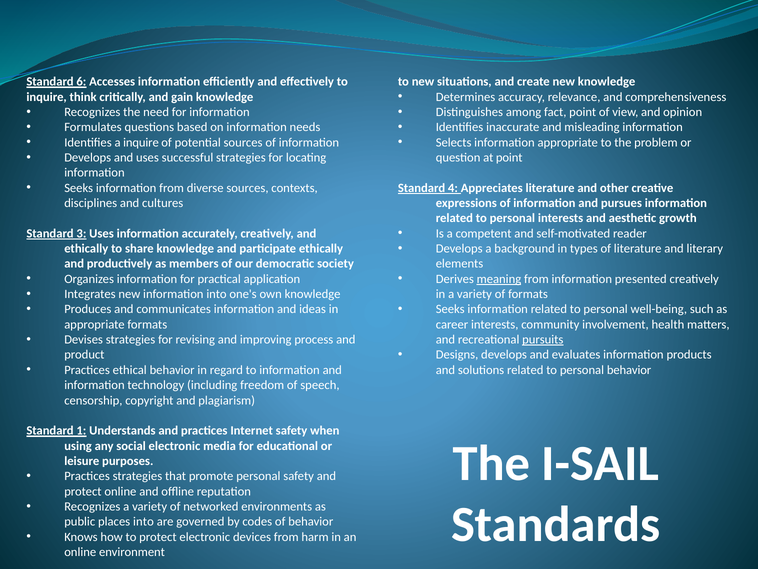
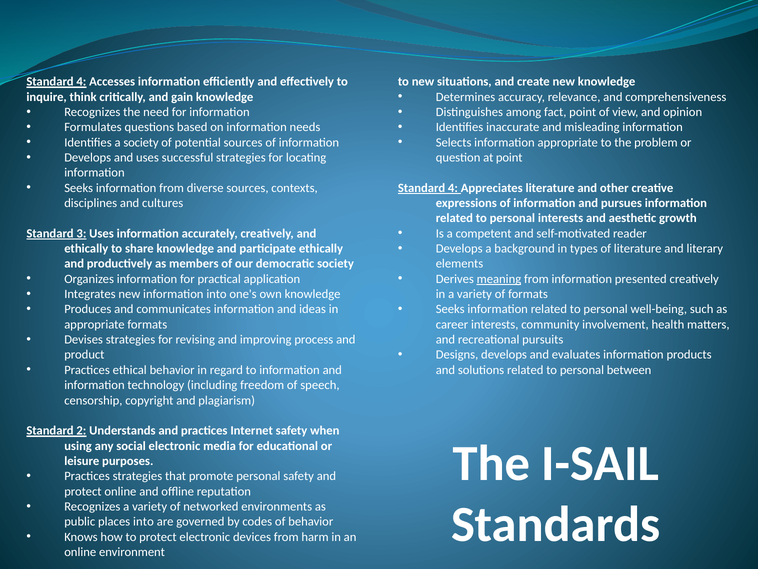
6: 6 -> 4 (81, 82)
a inquire: inquire -> society (141, 142)
pursuits underline: present -> none (543, 339)
personal behavior: behavior -> between (629, 370)
1: 1 -> 2 (81, 430)
